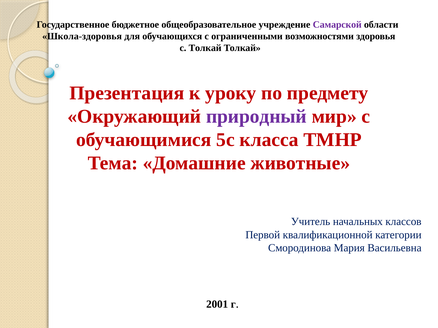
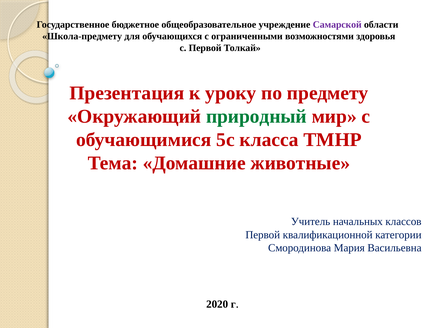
Школа-здоровья: Школа-здоровья -> Школа-предмету (82, 36)
с Толкай: Толкай -> Первой (205, 48)
природный colour: purple -> green (256, 117)
2001: 2001 -> 2020 (217, 305)
